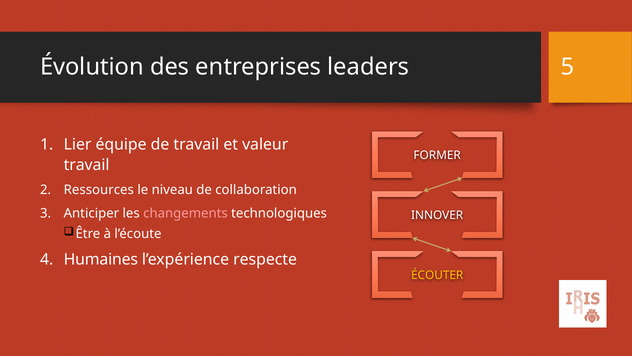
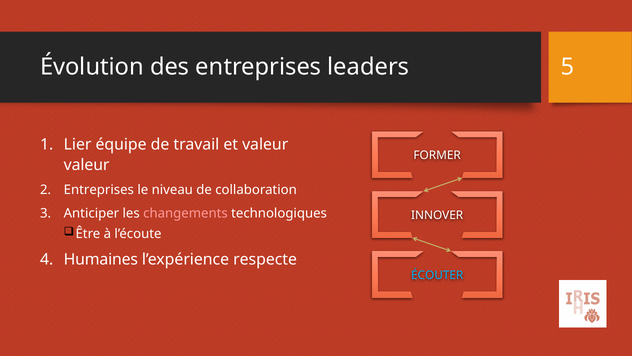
travail: travail -> valeur (87, 165)
Ressources: Ressources -> Entreprises (99, 190)
ÉCOUTER colour: yellow -> light blue (437, 275)
